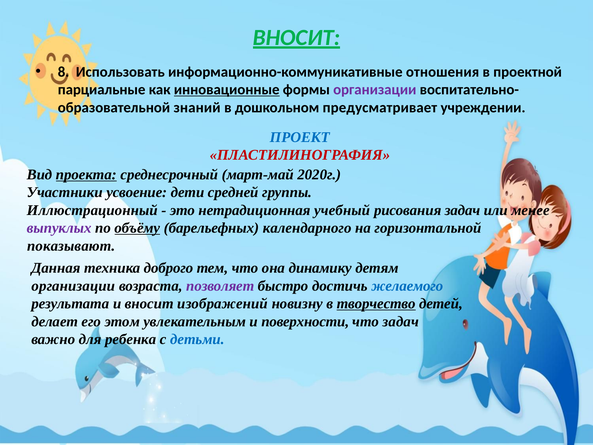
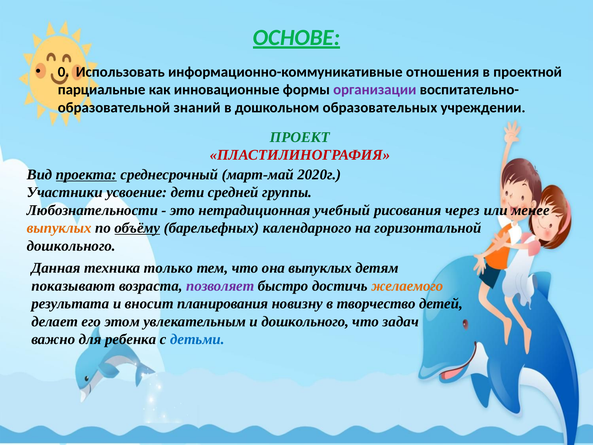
ВНОСИТ: ВНОСИТ -> ОСНОВЕ (297, 38)
8: 8 -> 0 (64, 72)
инновационные underline: present -> none (227, 90)
предусматривает: предусматривает -> образовательных (380, 107)
ПРОЕКТ colour: blue -> green (300, 137)
Иллюстрационный: Иллюстрационный -> Любознательности (92, 210)
рисования задач: задач -> через (462, 210)
выпуклых colour: purple -> orange (59, 228)
показывают: показывают -> дошкольного (71, 246)
доброго: доброго -> только (168, 268)
она динамику: динамику -> выпуклых (320, 268)
организации: организации -> показывают (73, 286)
желаемого colour: blue -> orange (407, 286)
изображений: изображений -> планирования (223, 303)
творчество underline: present -> none (376, 303)
и поверхности: поверхности -> дошкольного (305, 321)
